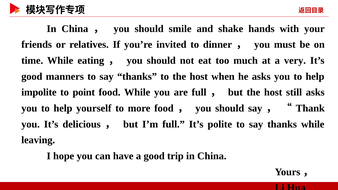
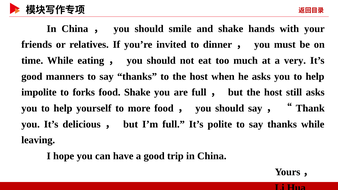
point: point -> forks (84, 92)
food While: While -> Shake (137, 92)
